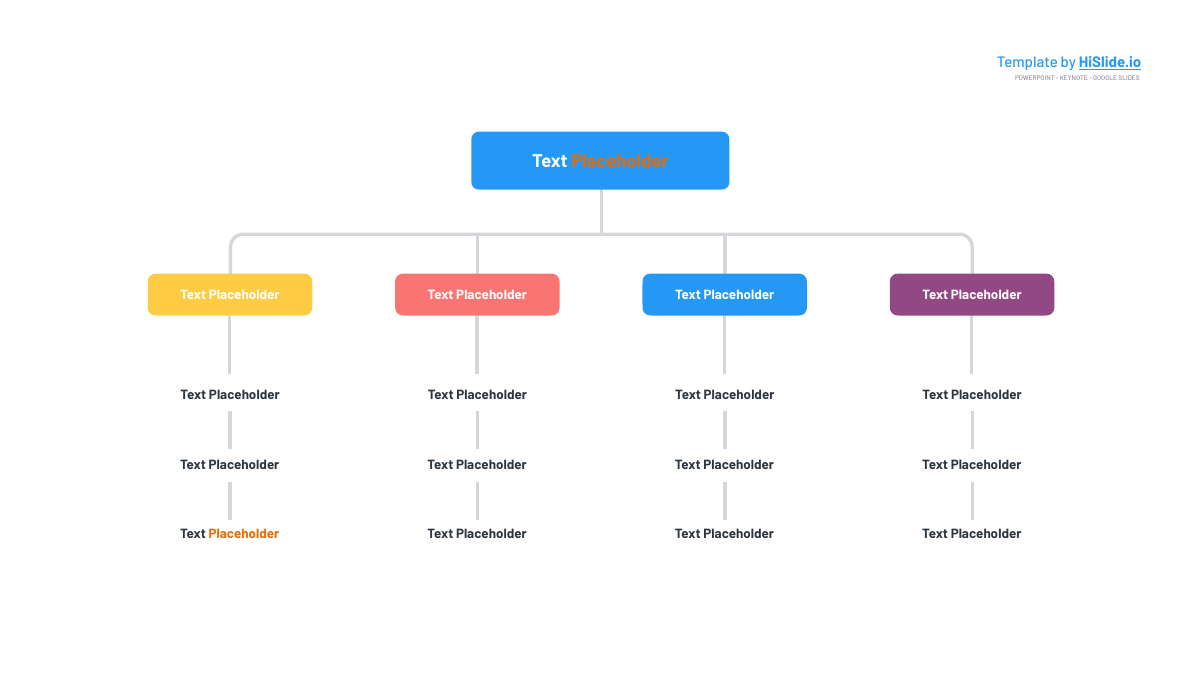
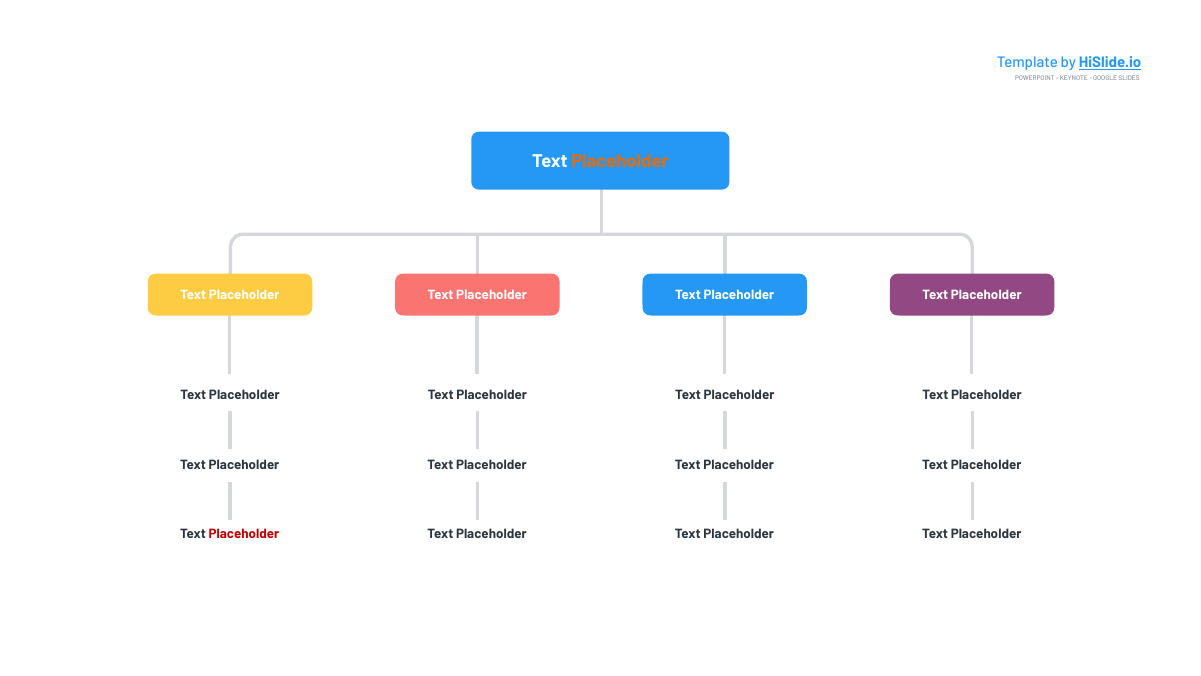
Placeholder colour: orange -> red (244, 534)
